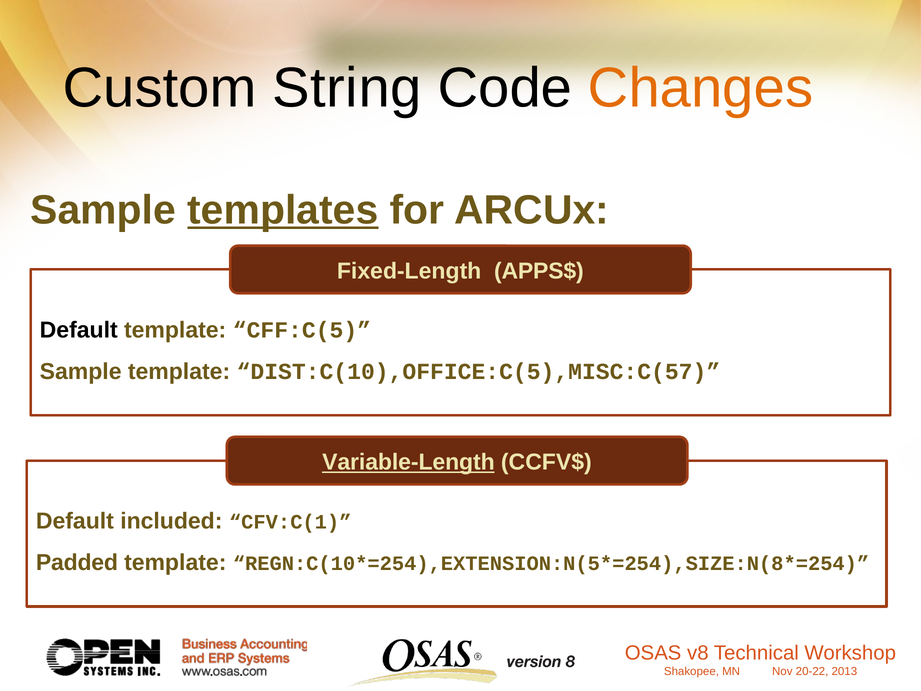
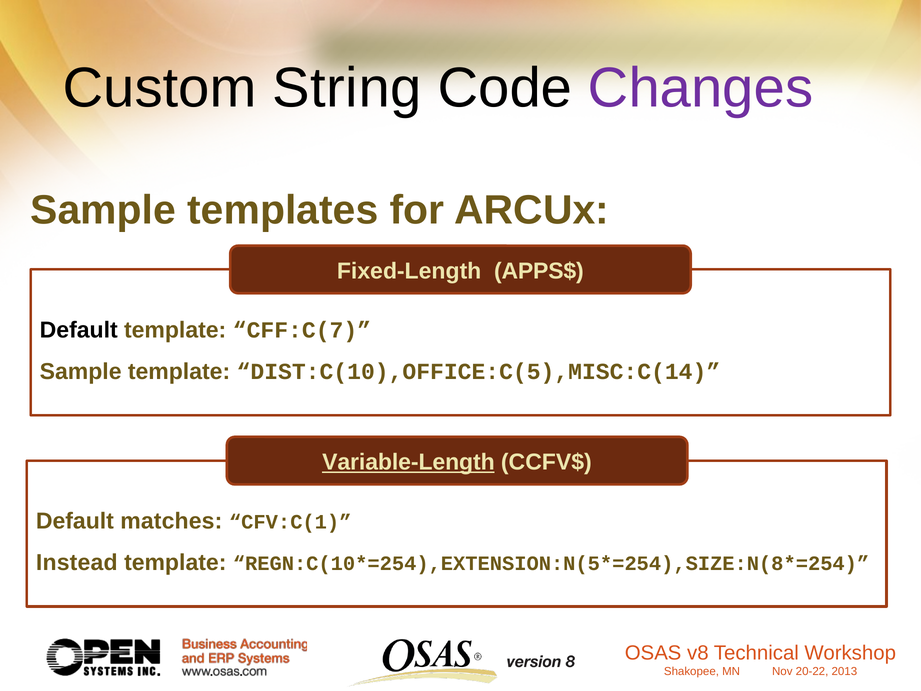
Changes colour: orange -> purple (701, 88)
templates underline: present -> none (283, 210)
CFF:C(5: CFF:C(5 -> CFF:C(7 (302, 330)
DIST:C(10),OFFICE:C(5),MISC:C(57: DIST:C(10),OFFICE:C(5),MISC:C(57 -> DIST:C(10),OFFICE:C(5),MISC:C(14 (478, 371)
included: included -> matches (171, 521)
Padded: Padded -> Instead (77, 563)
